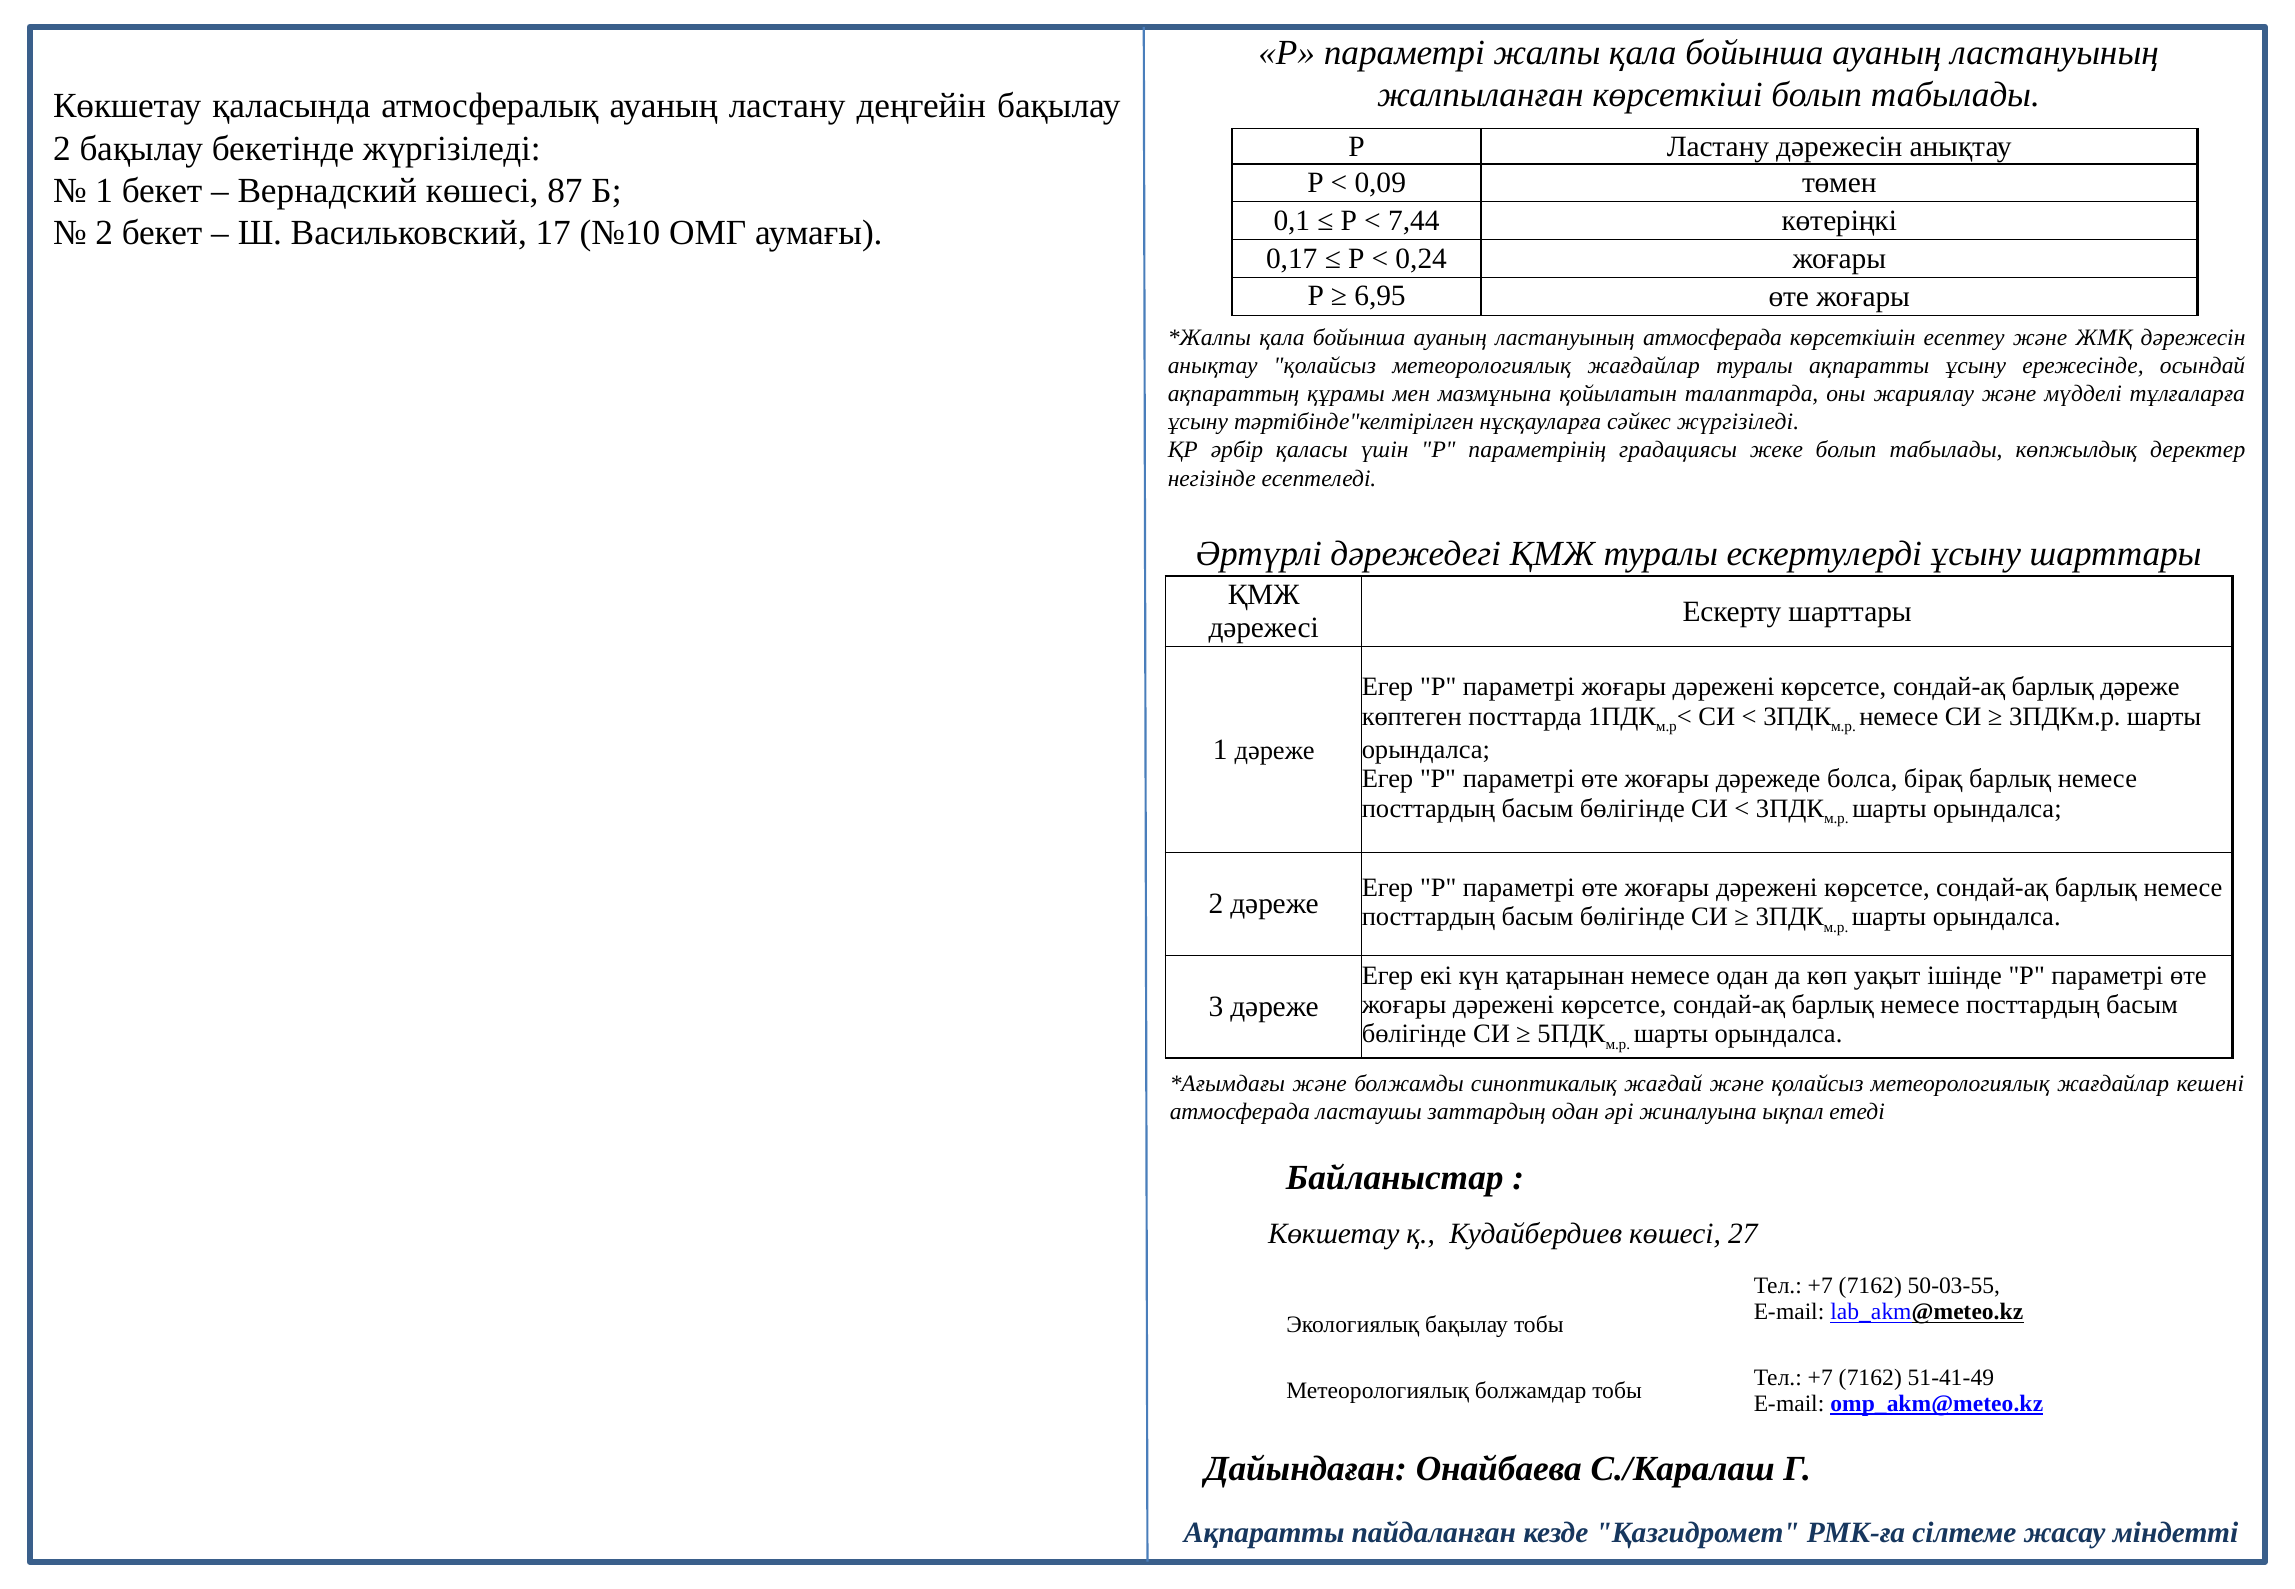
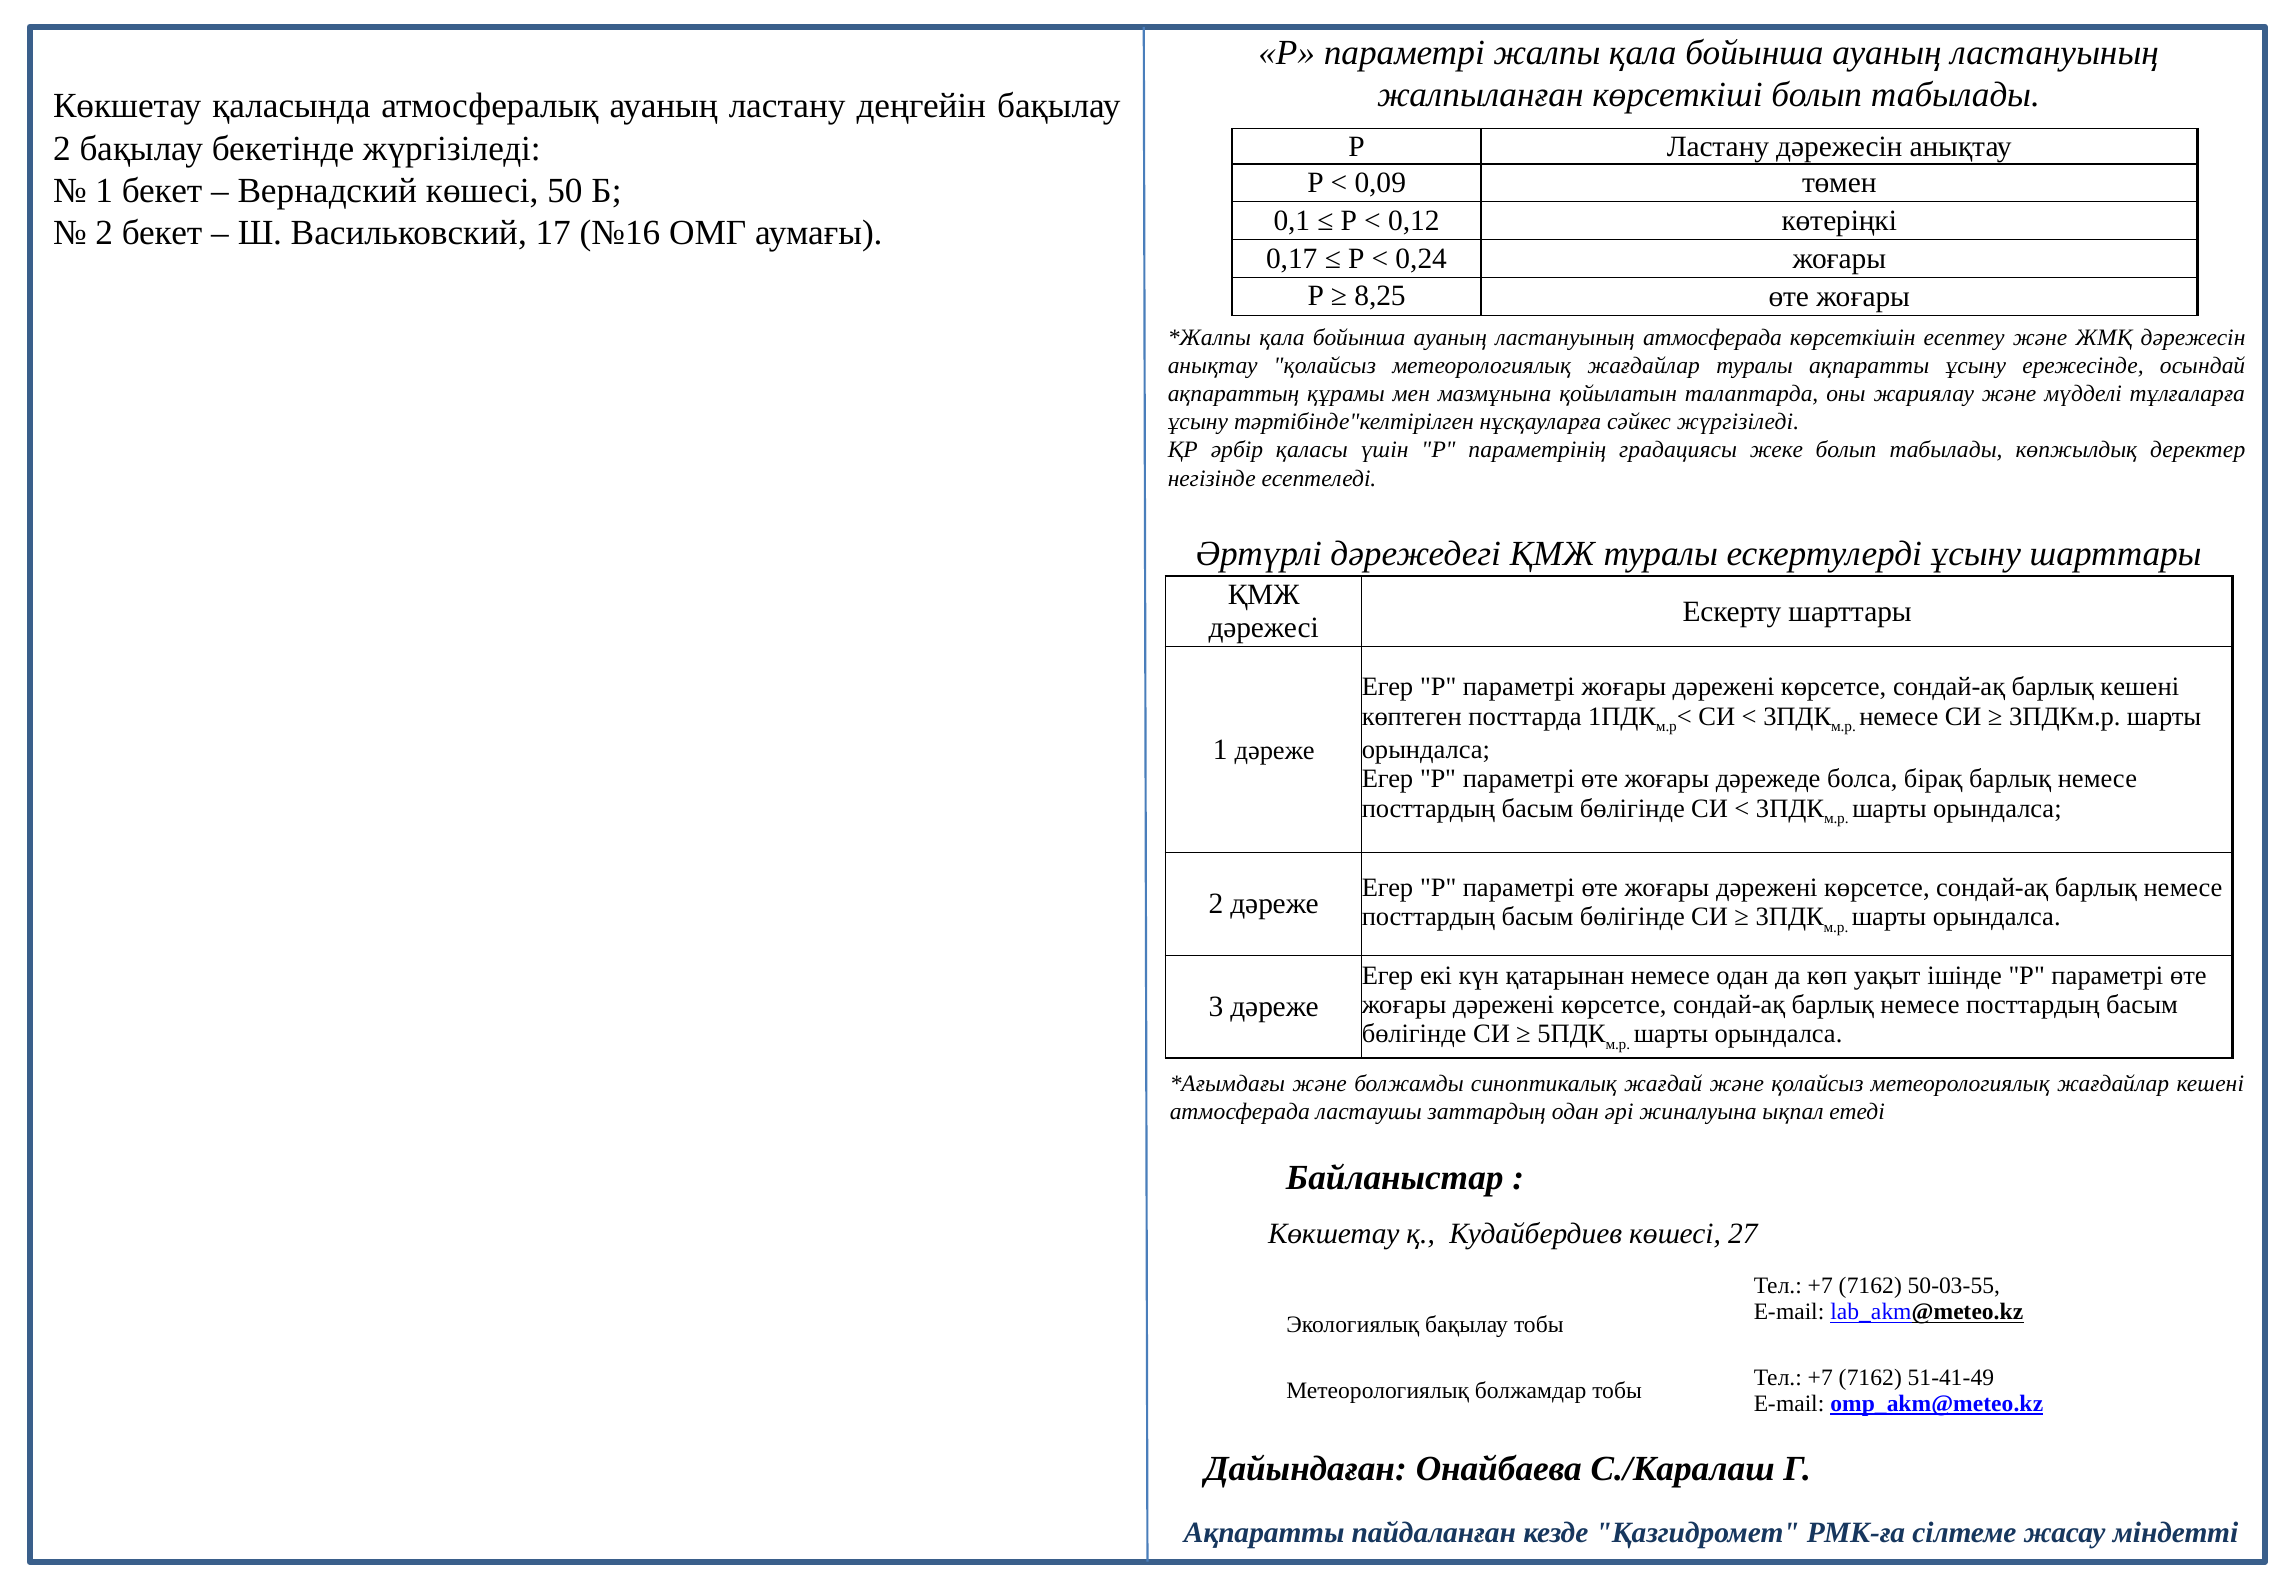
87: 87 -> 50 (565, 191)
7,44: 7,44 -> 0,12 (1414, 220)
№10: №10 -> №16 (620, 233)
6,95: 6,95 -> 8,25 (1380, 296)
барлық дәреже: дәреже -> кешені (2140, 687)
